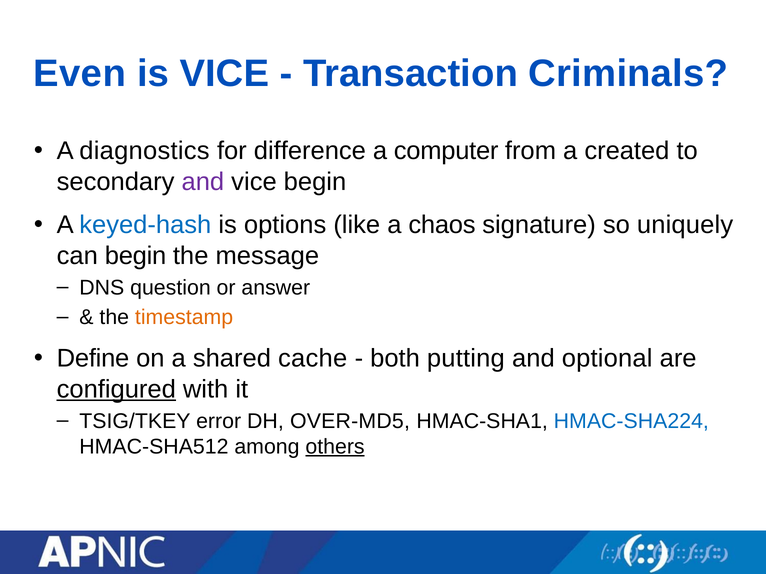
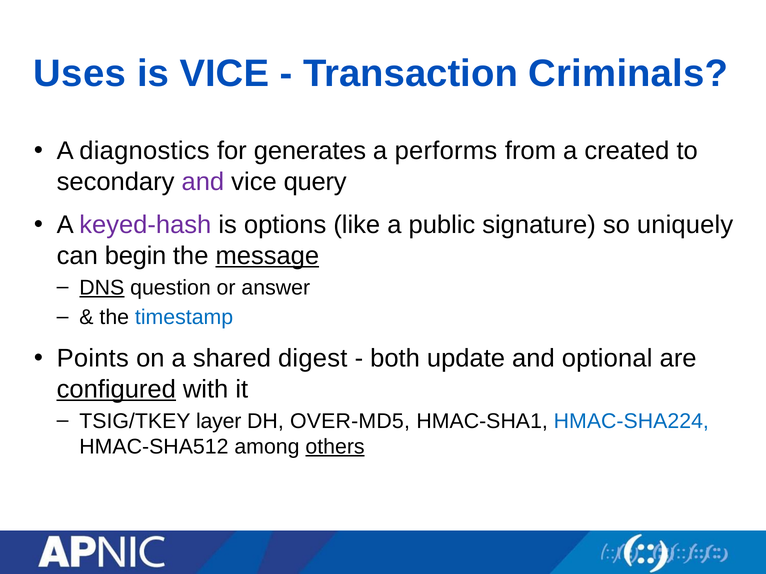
Even: Even -> Uses (80, 74)
difference: difference -> generates (310, 151)
computer: computer -> performs (446, 151)
vice begin: begin -> query (315, 182)
keyed-hash colour: blue -> purple (145, 225)
chaos: chaos -> public (442, 225)
message underline: none -> present (267, 256)
DNS underline: none -> present (102, 288)
timestamp colour: orange -> blue (184, 318)
Define: Define -> Points (93, 359)
cache: cache -> digest (313, 359)
putting: putting -> update (466, 359)
error: error -> layer (219, 422)
